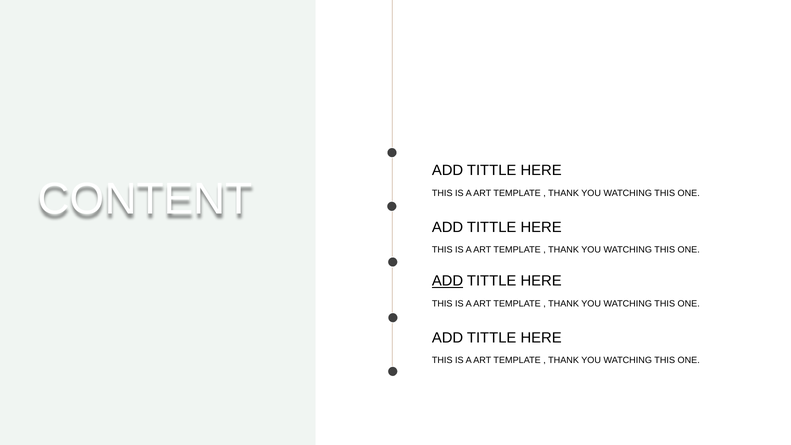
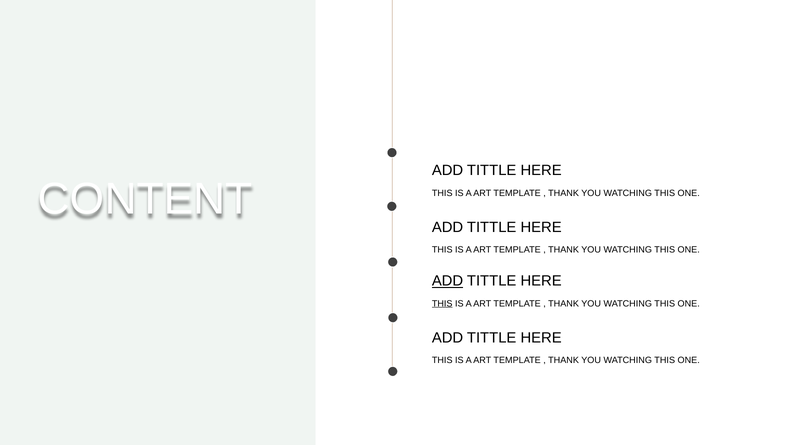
THIS underline: none -> present (442, 303)
